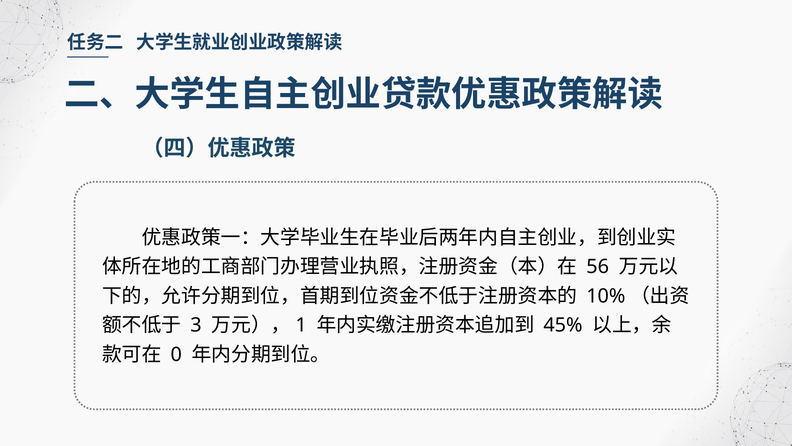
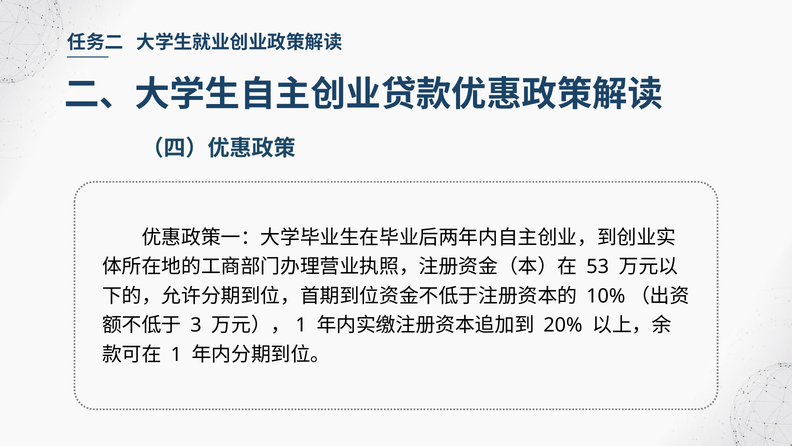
56: 56 -> 53 (598, 267)
45%: 45% -> 20% (563, 325)
0: 0 -> 1 (176, 354)
